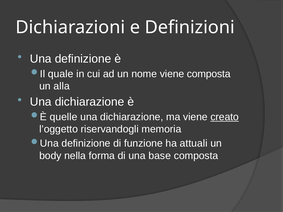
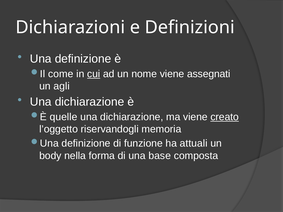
quale: quale -> come (61, 74)
cui underline: none -> present (94, 74)
viene composta: composta -> assegnati (209, 74)
alla: alla -> agli (62, 86)
